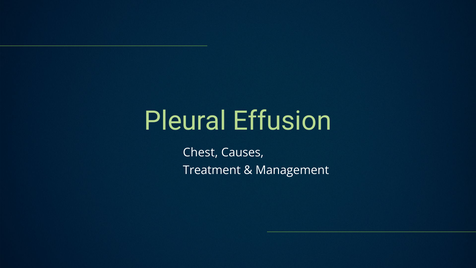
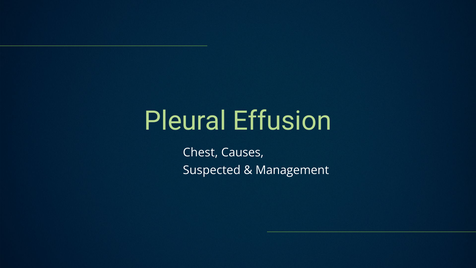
Treatment: Treatment -> Suspected (212, 170)
